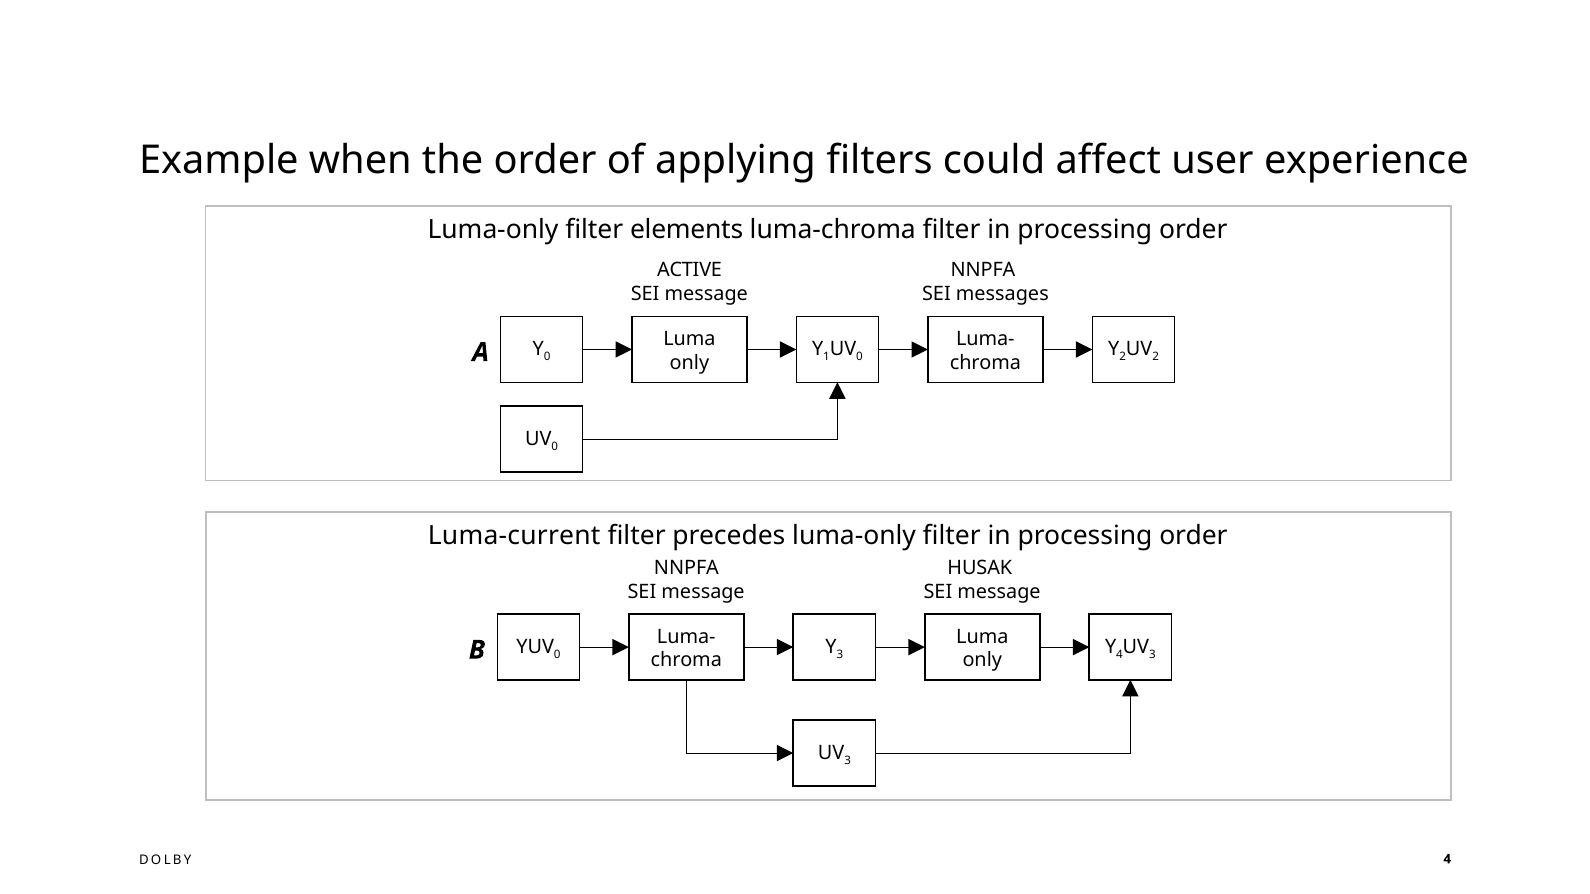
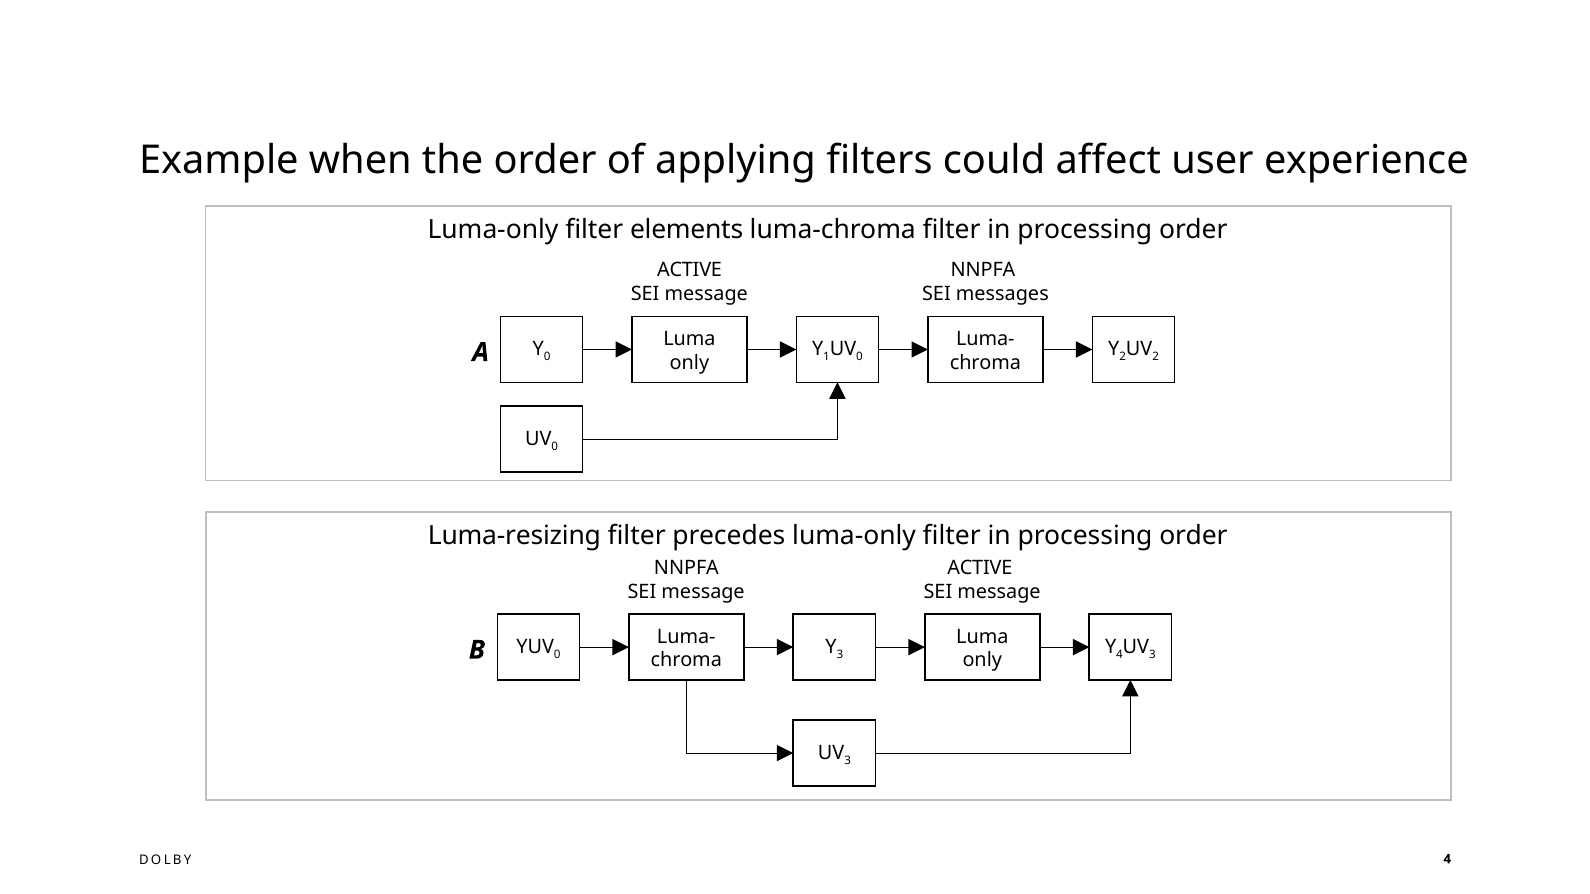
Luma-current: Luma-current -> Luma-resizing (514, 536)
HUSAK: HUSAK -> ACTIVE (980, 568)
